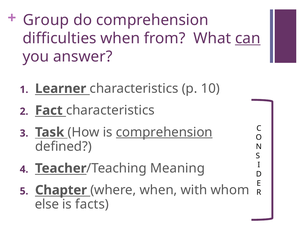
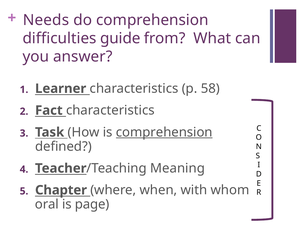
Group: Group -> Needs (46, 20)
difficulties when: when -> guide (120, 38)
can underline: present -> none (248, 38)
10: 10 -> 58 (210, 89)
else: else -> oral (47, 205)
facts: facts -> page (92, 205)
